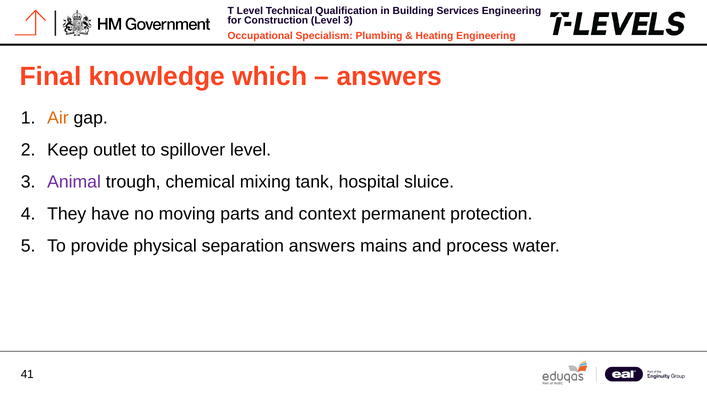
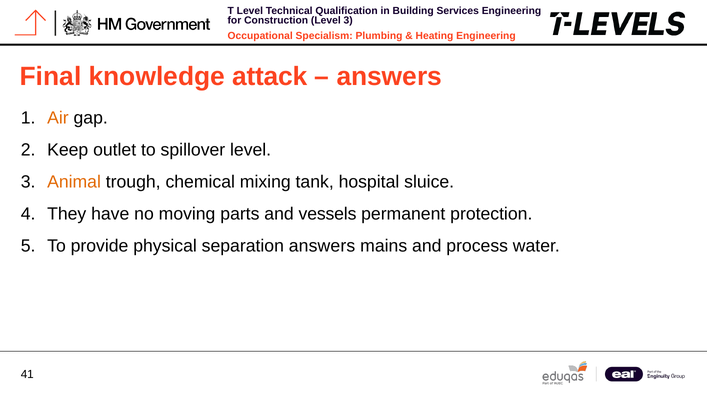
which: which -> attack (270, 77)
Animal colour: purple -> orange (74, 182)
context: context -> vessels (328, 214)
